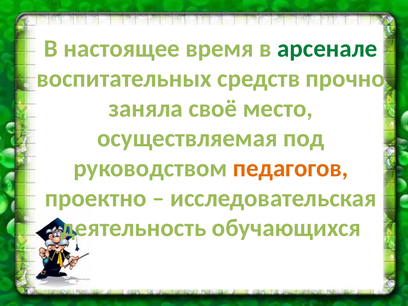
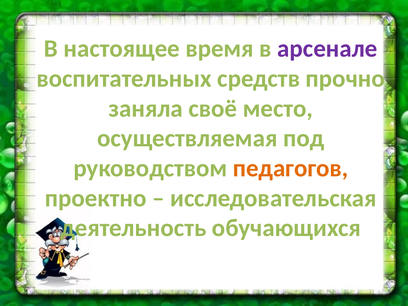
арсенале colour: green -> purple (327, 49)
